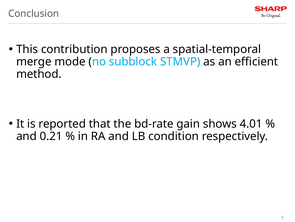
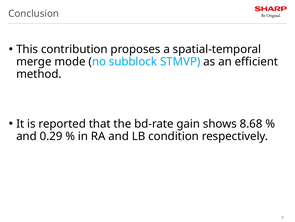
4.01: 4.01 -> 8.68 (251, 123)
0.21: 0.21 -> 0.29 (51, 136)
